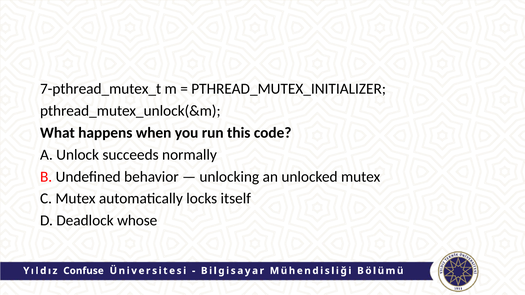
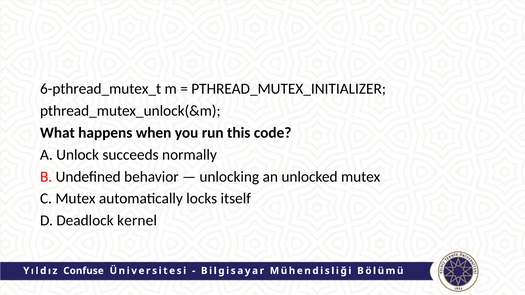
7-pthread_mutex_t: 7-pthread_mutex_t -> 6-pthread_mutex_t (101, 89)
whose: whose -> kernel (137, 221)
